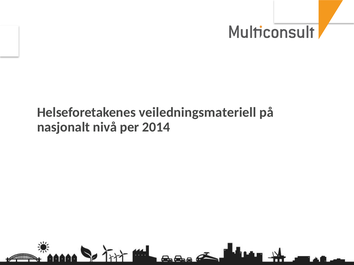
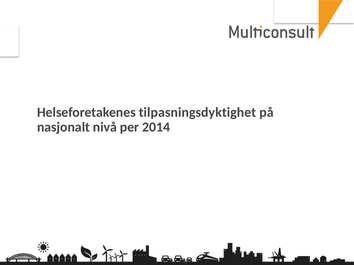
veiledningsmateriell: veiledningsmateriell -> tilpasningsdyktighet (198, 112)
